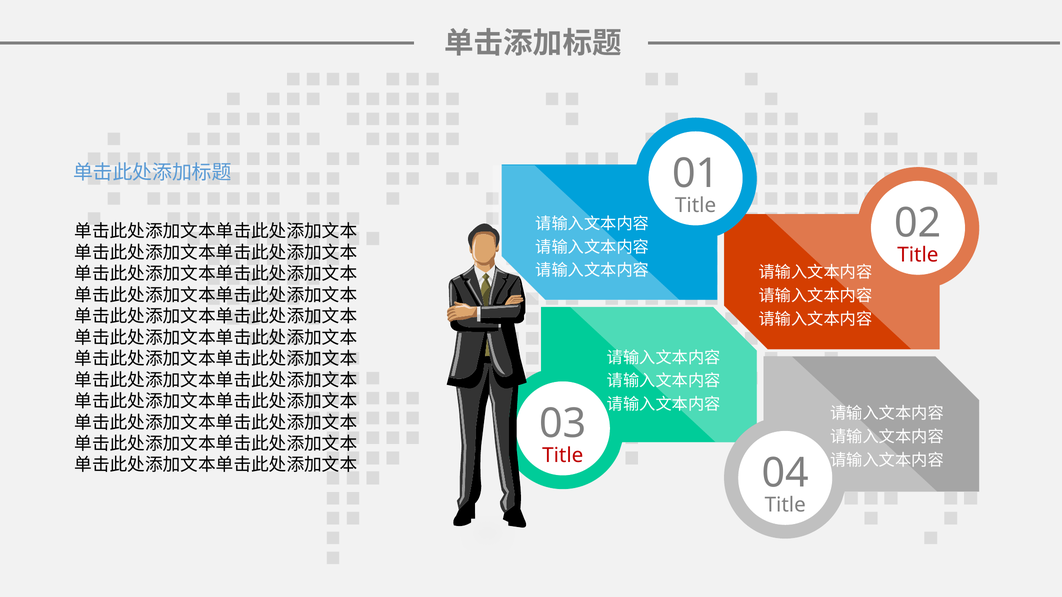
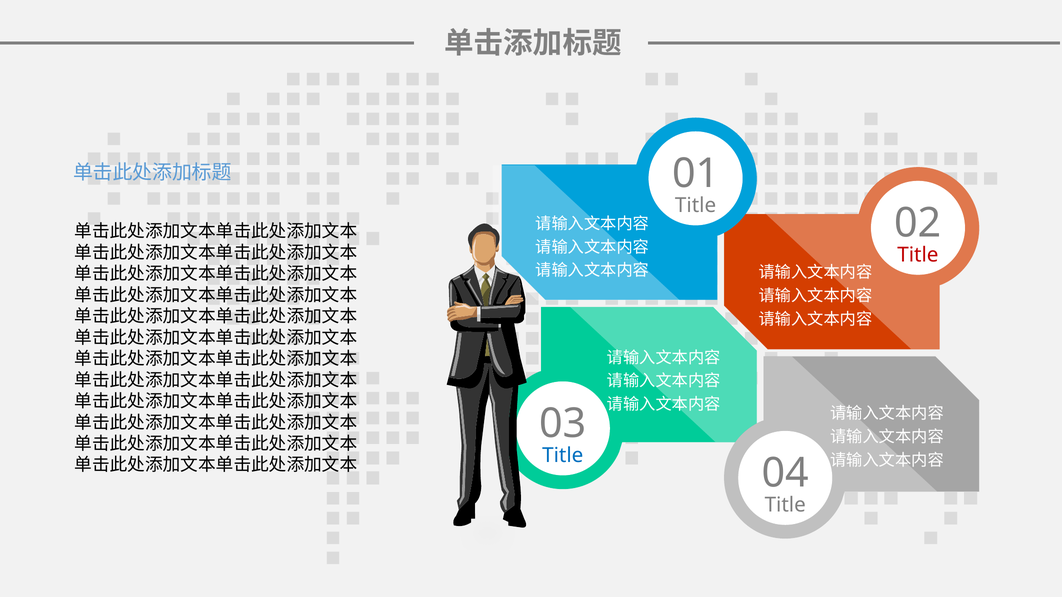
Title colour: red -> blue (563, 456)
